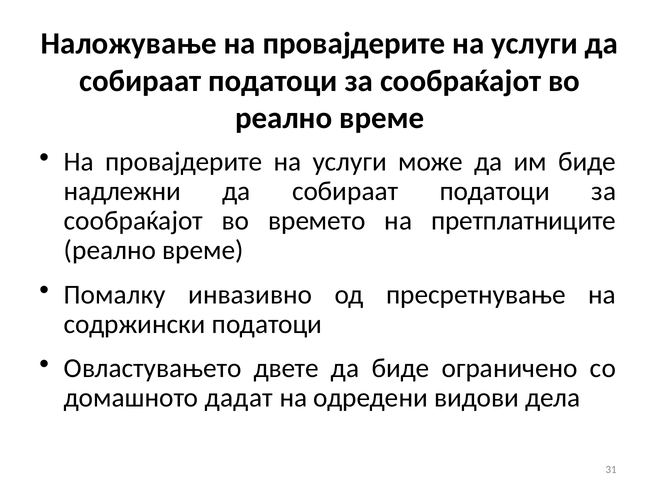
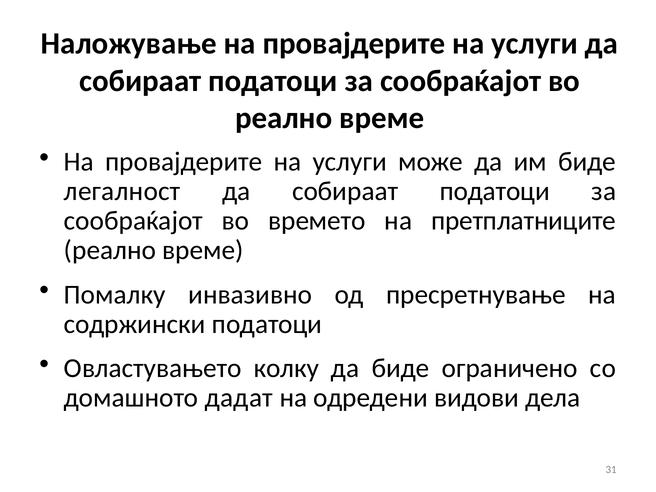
надлежни: надлежни -> легалност (122, 191)
двете: двете -> колку (286, 368)
